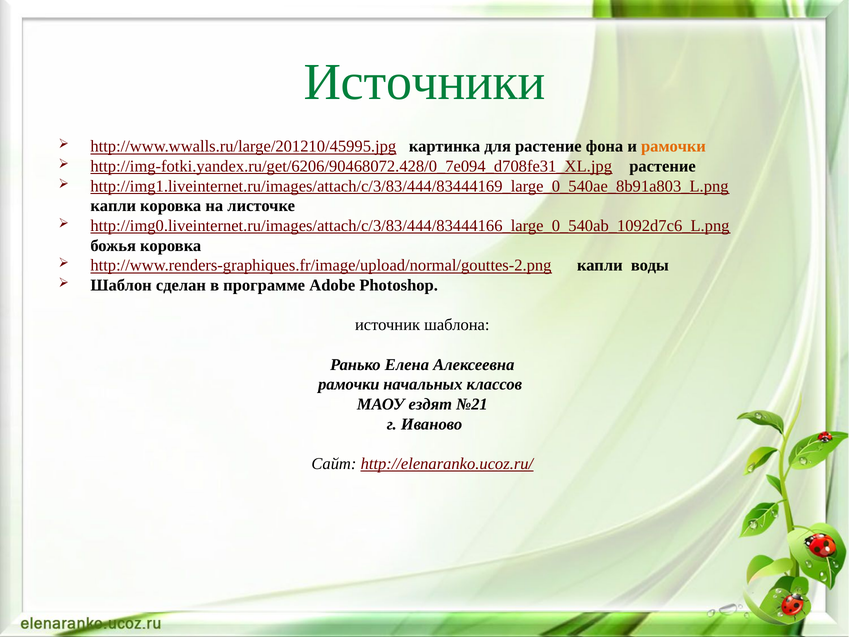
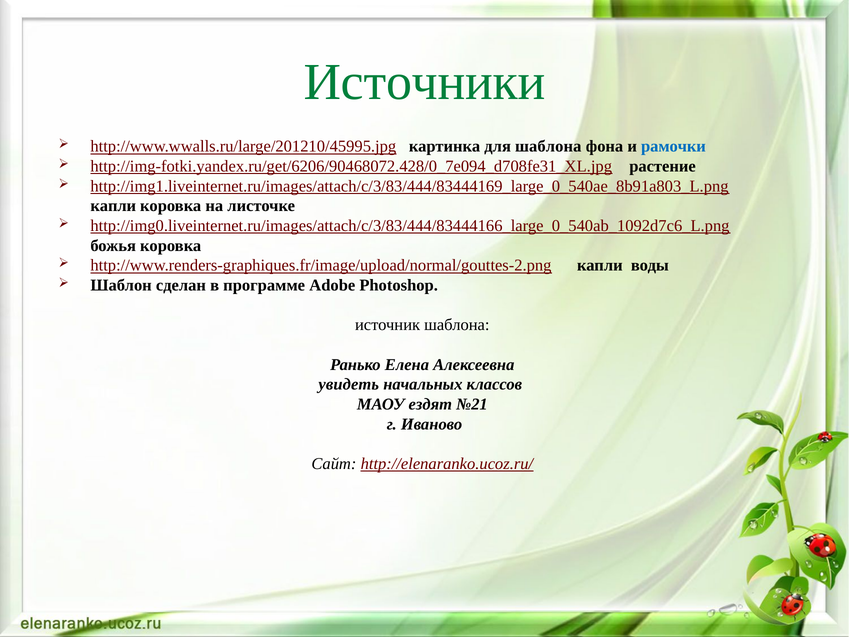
для растение: растение -> шаблона (548, 146)
рамочки colour: orange -> blue (673, 146)
рамочки: рамочки -> увидеть (349, 384)
